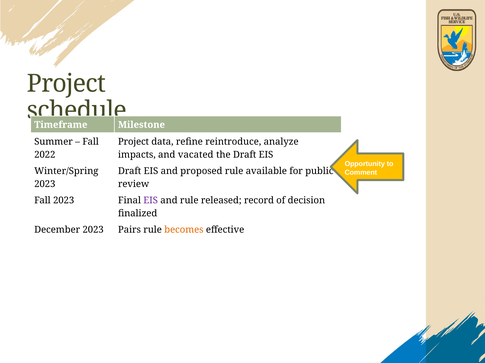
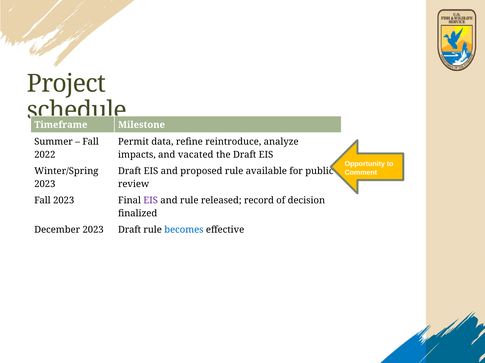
Project: Project -> Permit (133, 142)
December 2023 Pairs: Pairs -> Draft (130, 230)
becomes colour: orange -> blue (184, 230)
